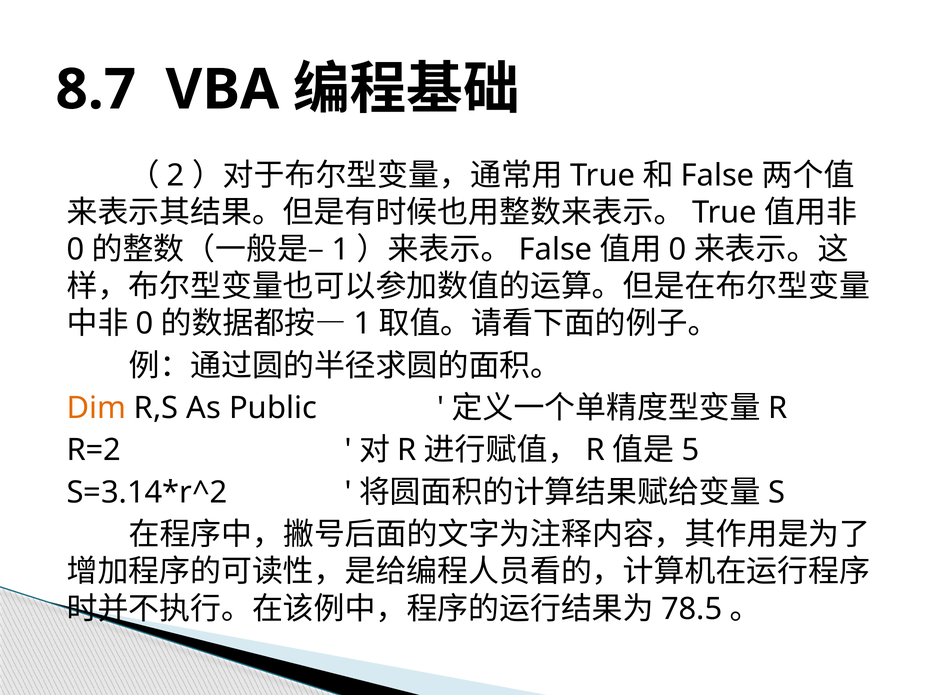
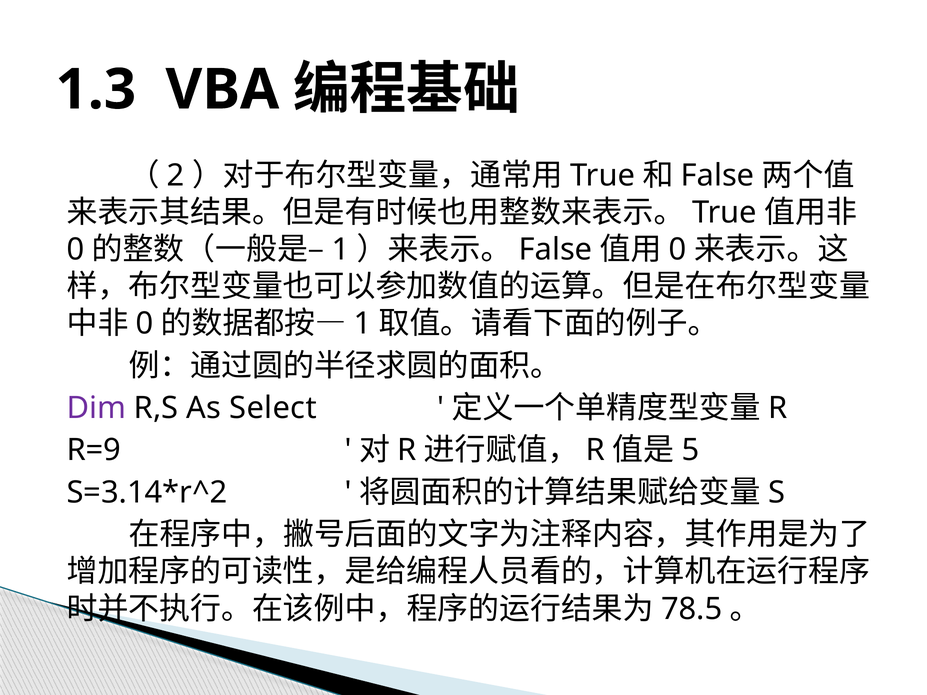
8.7: 8.7 -> 1.3 (96, 90)
Dim colour: orange -> purple (96, 408)
Public: Public -> Select (273, 408)
R=2: R=2 -> R=9 (94, 450)
